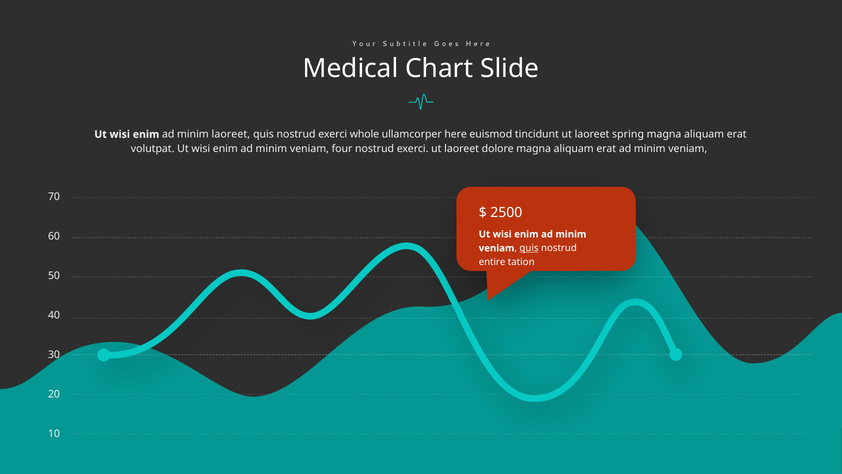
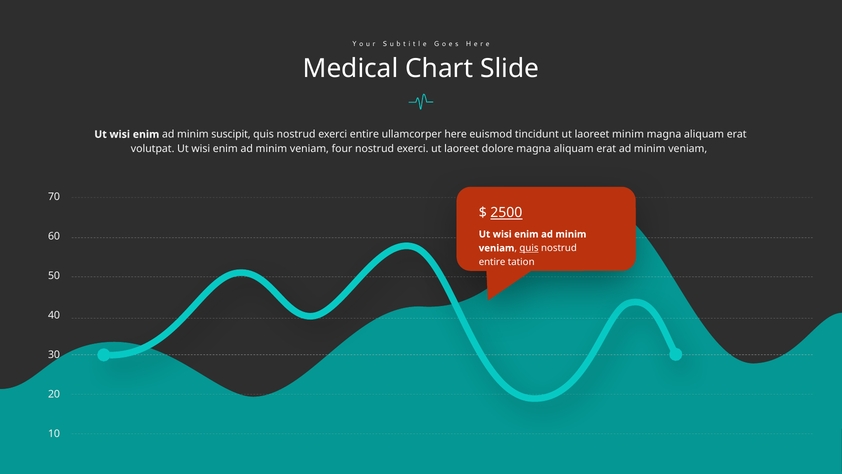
minim laoreet: laoreet -> suscipit (231, 134)
exerci whole: whole -> entire (364, 134)
laoreet spring: spring -> minim (628, 134)
2500 underline: none -> present (506, 213)
